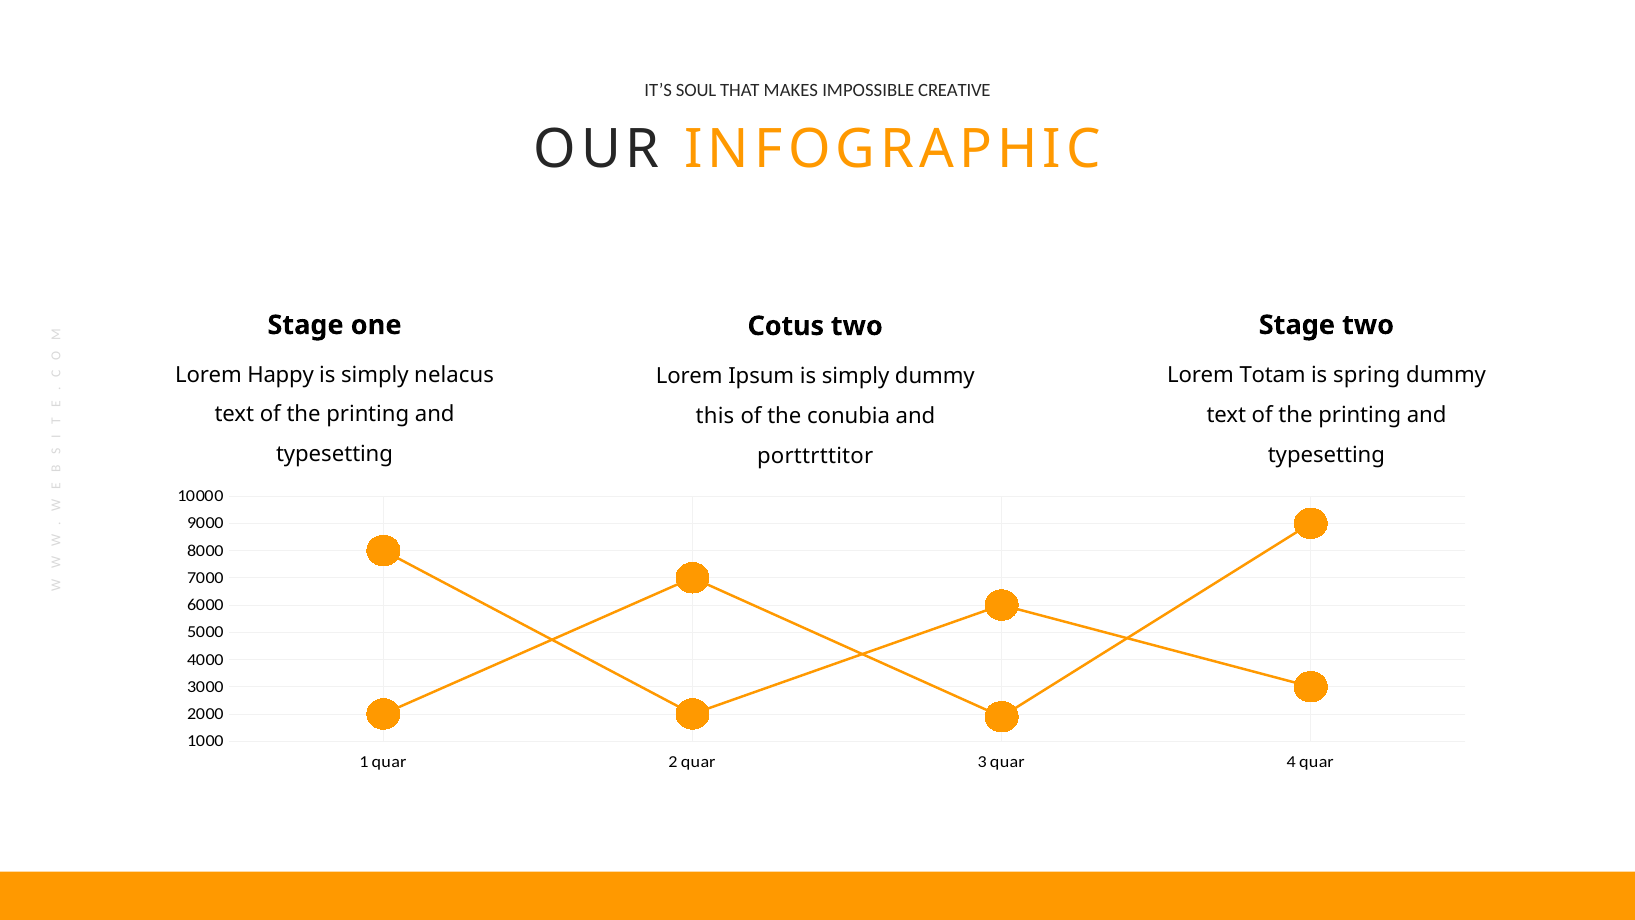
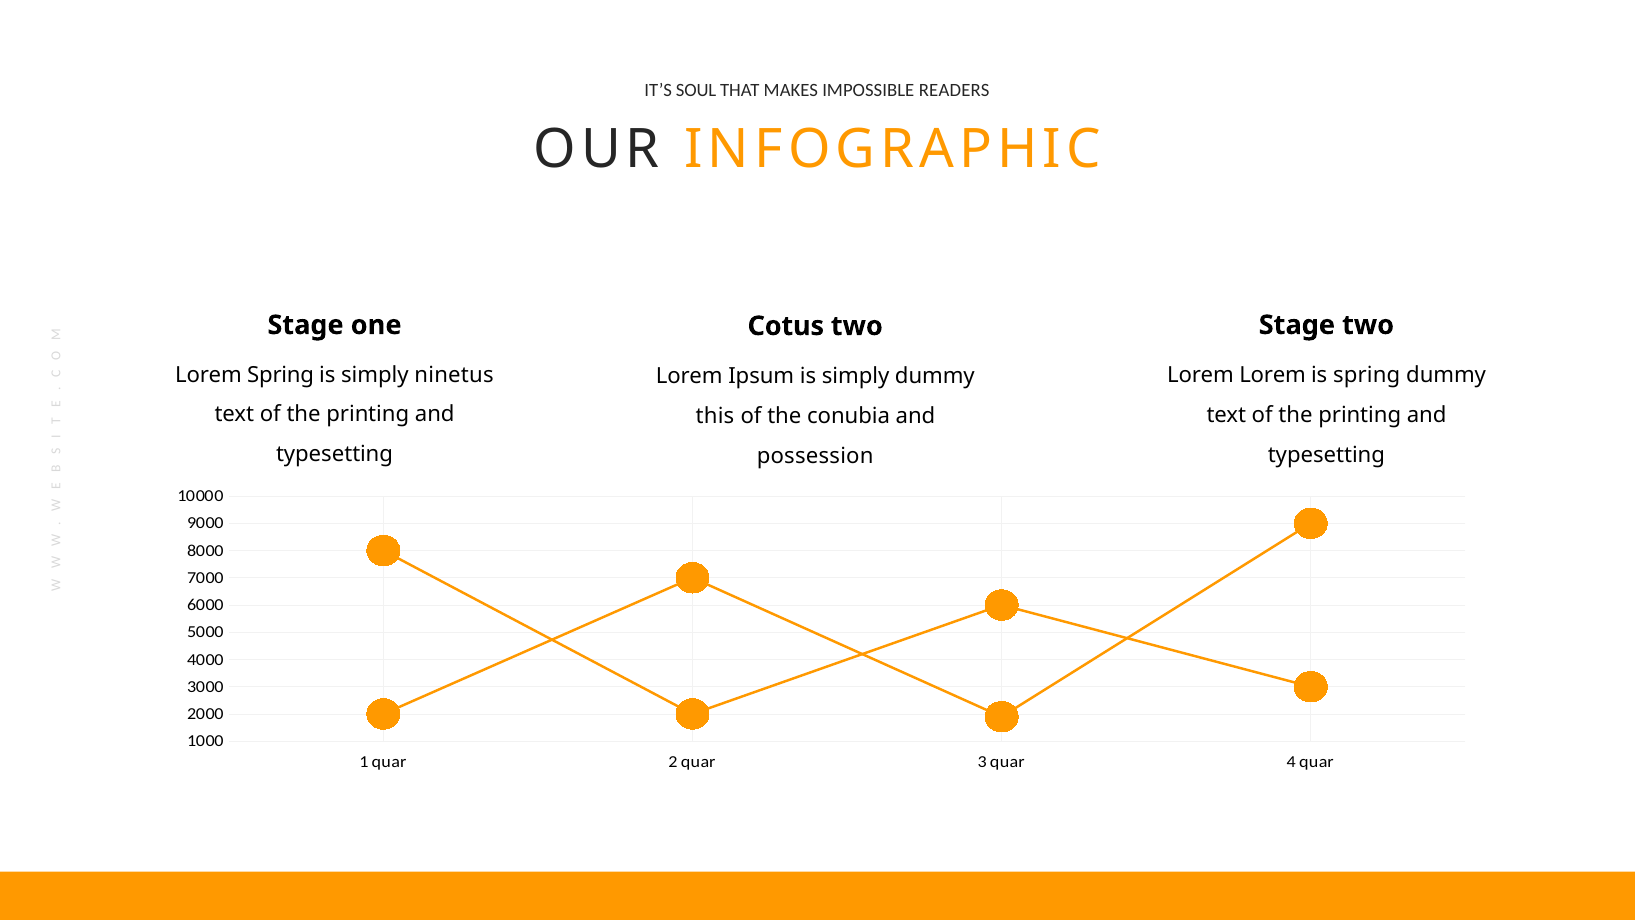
CREATIVE: CREATIVE -> READERS (954, 90)
Lorem Happy: Happy -> Spring (281, 375)
nelacus: nelacus -> ninetus (454, 375)
Lorem Totam: Totam -> Lorem (1273, 375)
porttrttitor: porttrttitor -> possession (815, 456)
